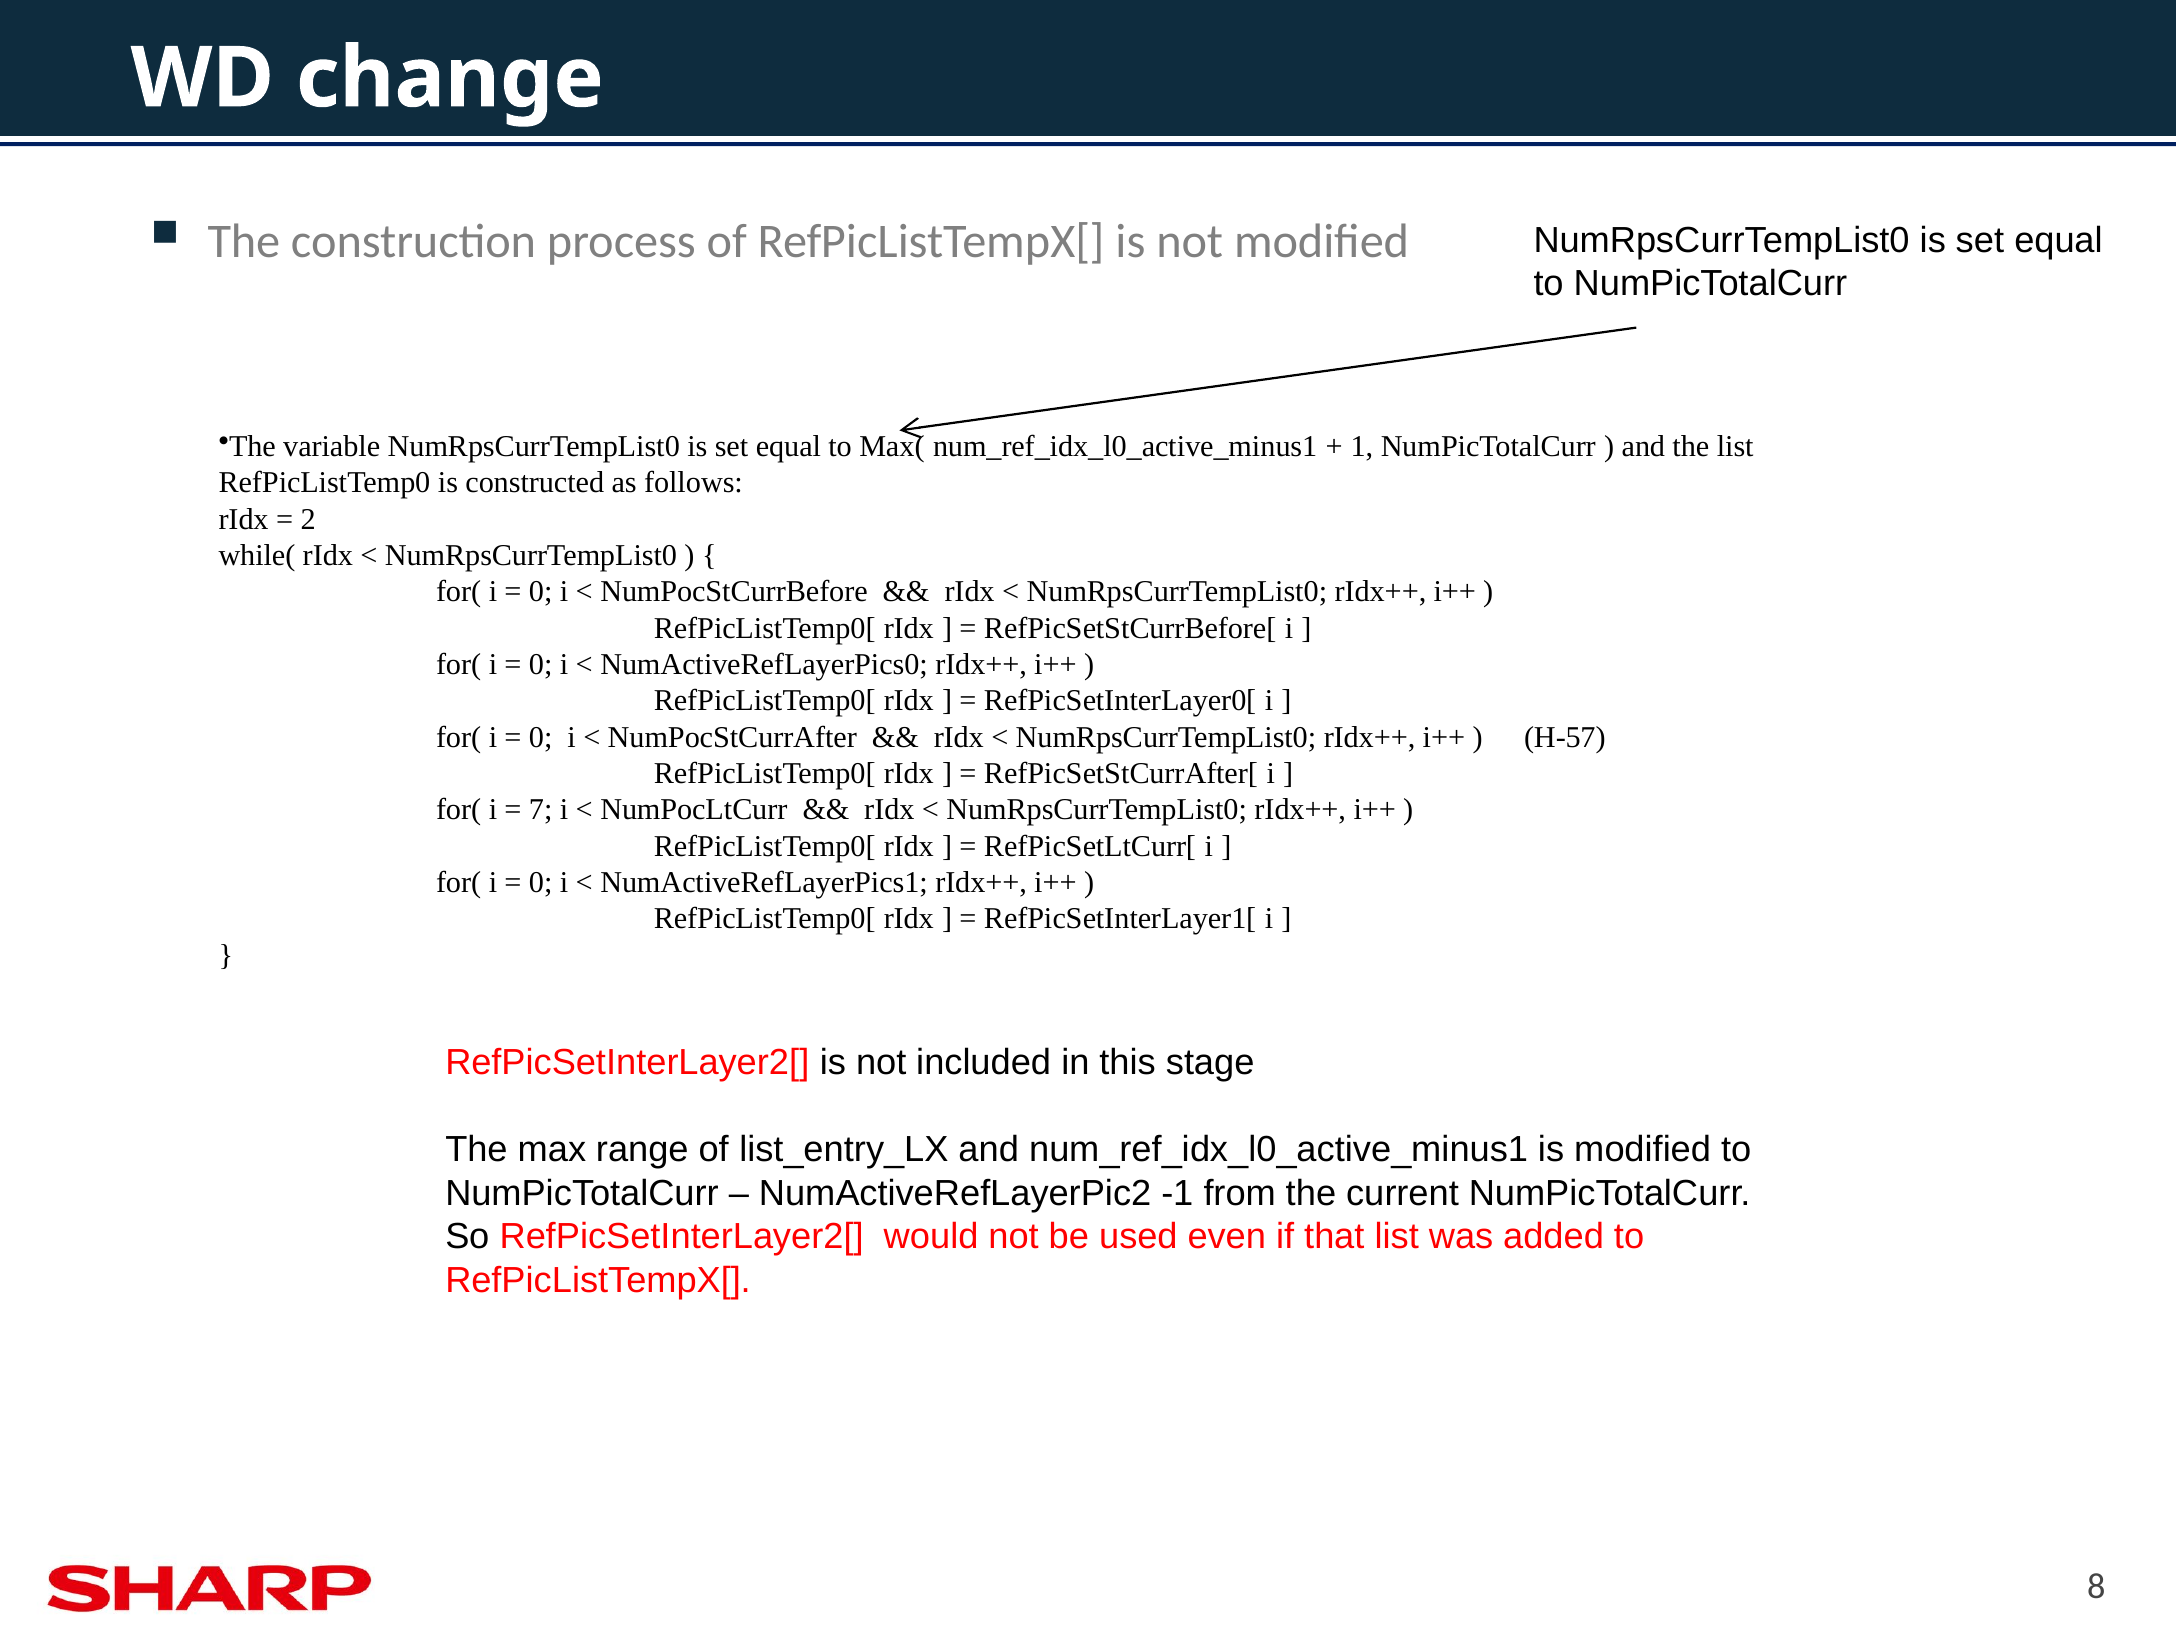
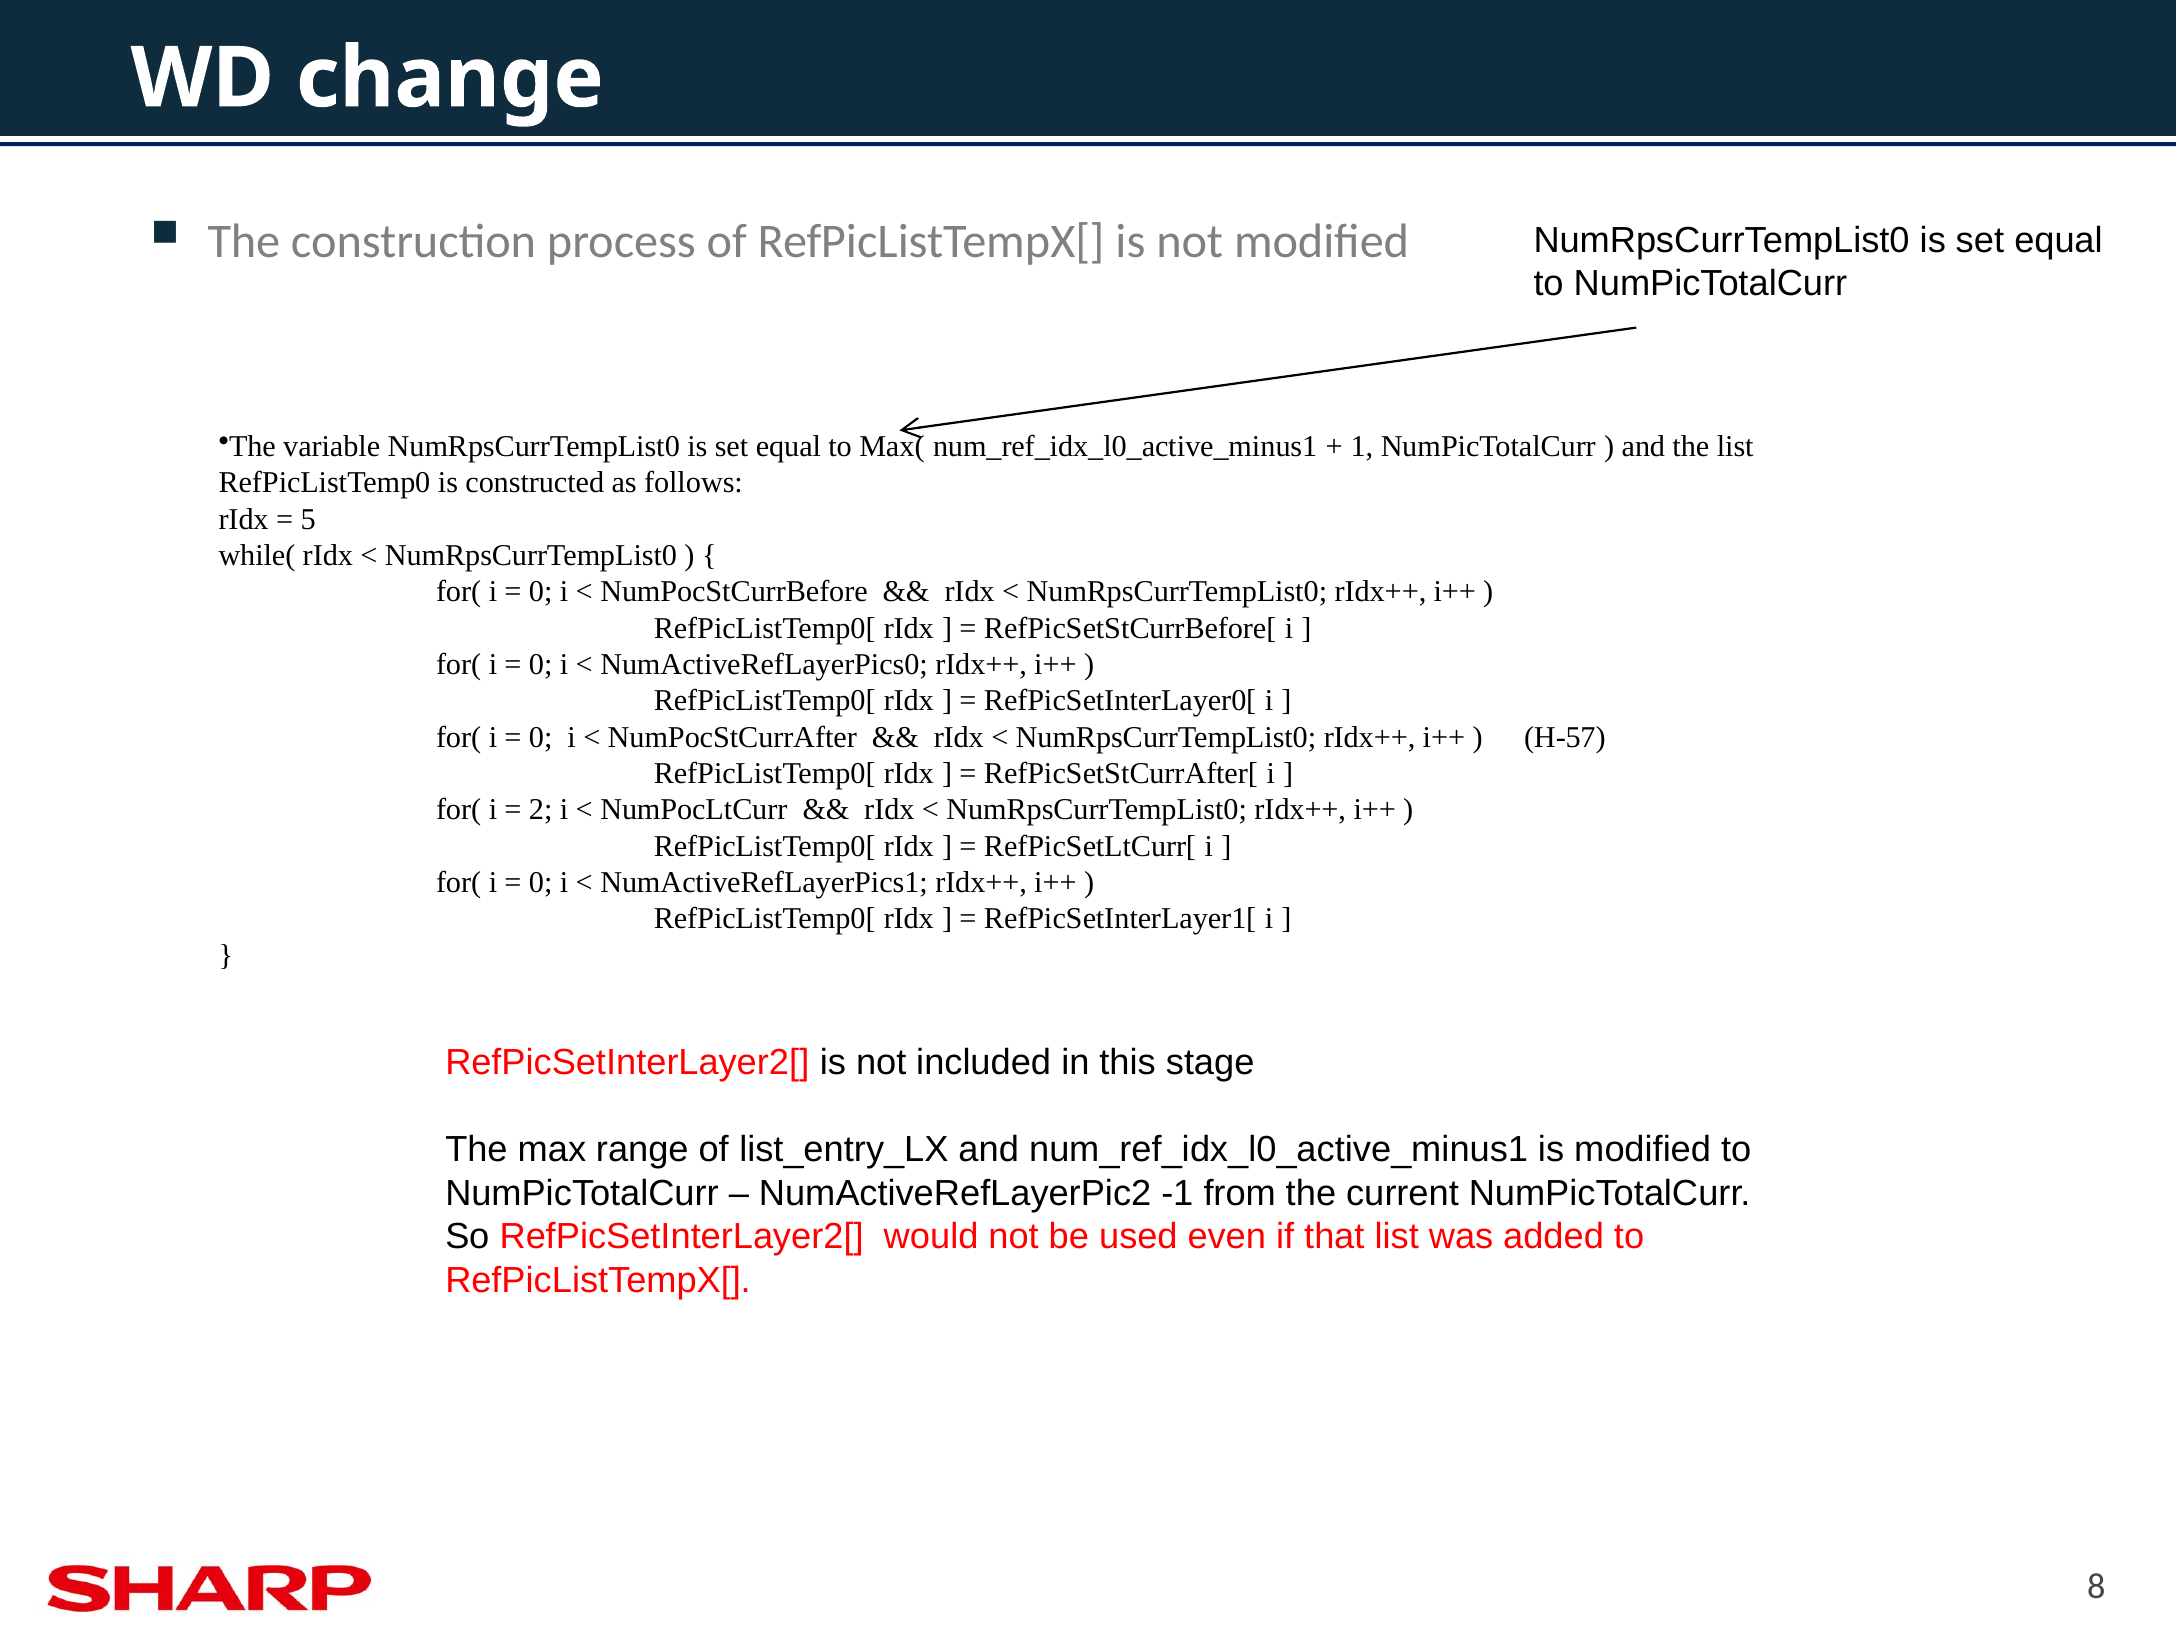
2: 2 -> 5 (308, 519)
7: 7 -> 2 (541, 810)
